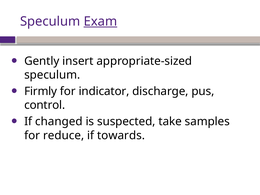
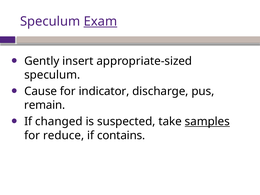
Firmly: Firmly -> Cause (41, 91)
control: control -> remain (45, 105)
samples underline: none -> present (207, 122)
towards: towards -> contains (121, 135)
